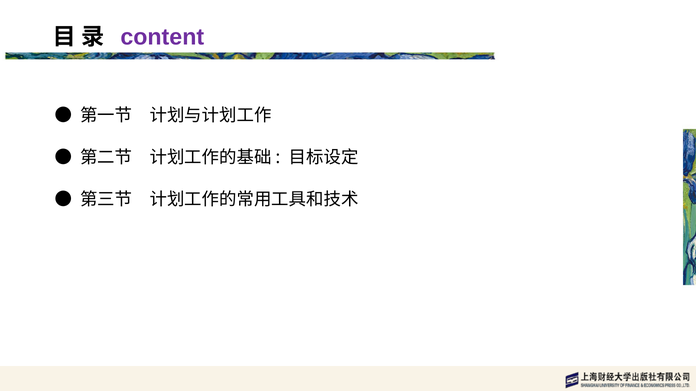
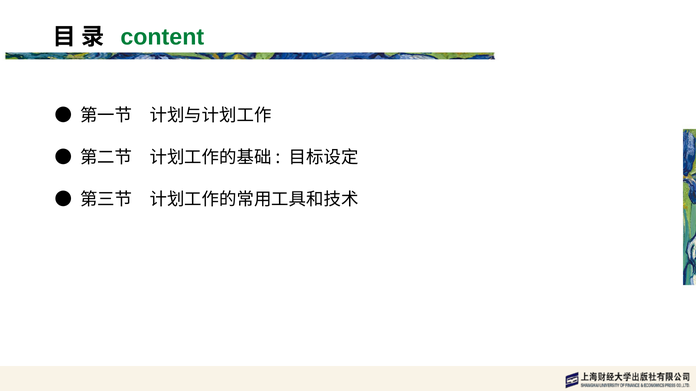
content colour: purple -> green (162, 37)
